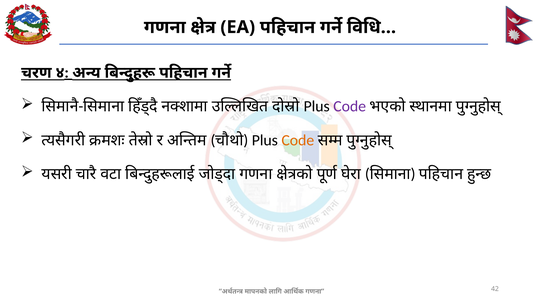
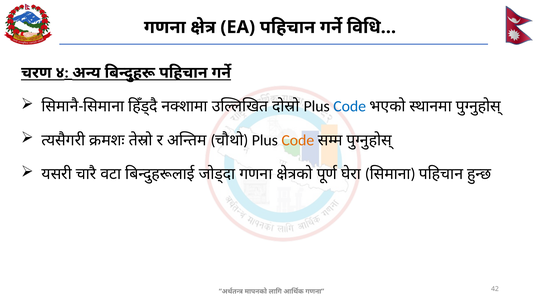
Code colour: purple -> blue (350, 107)
